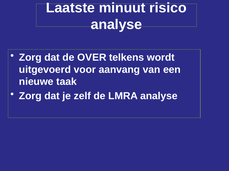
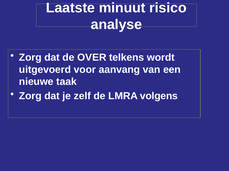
LMRA analyse: analyse -> volgens (159, 96)
